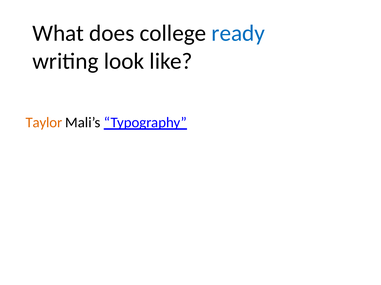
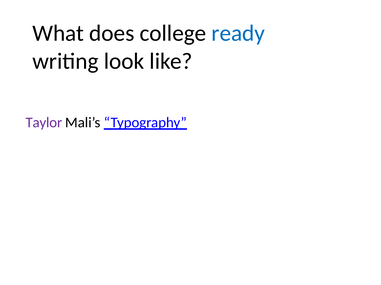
Taylor colour: orange -> purple (44, 123)
